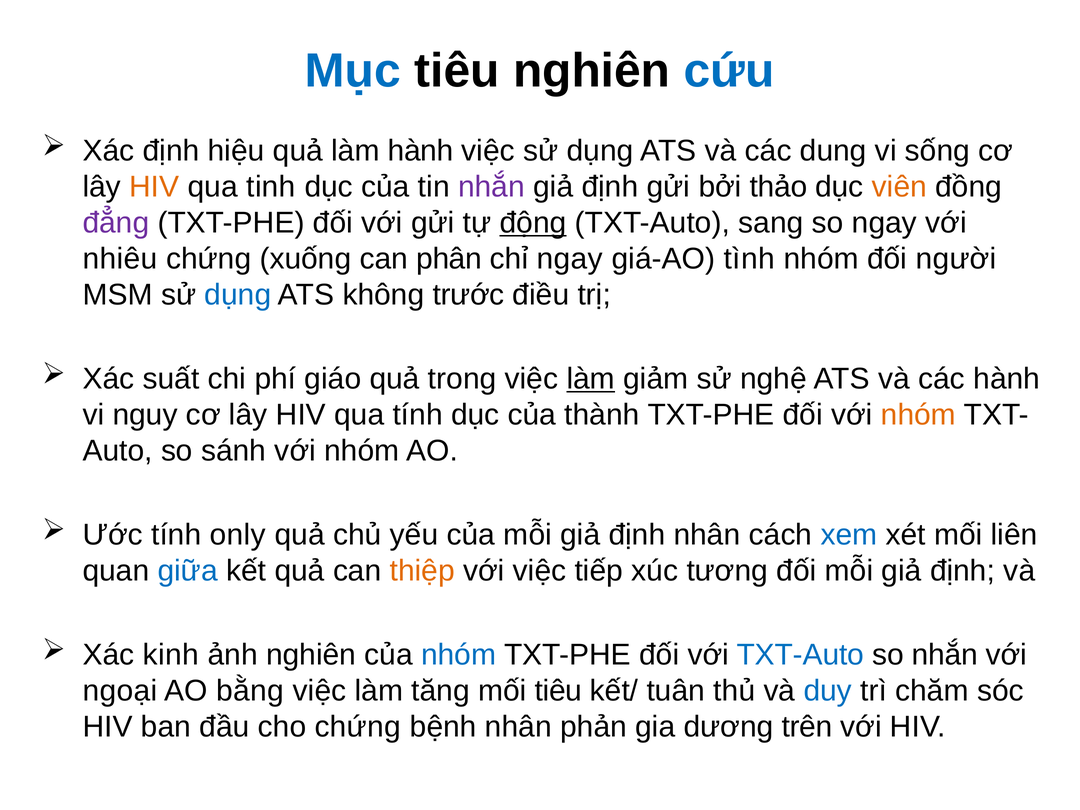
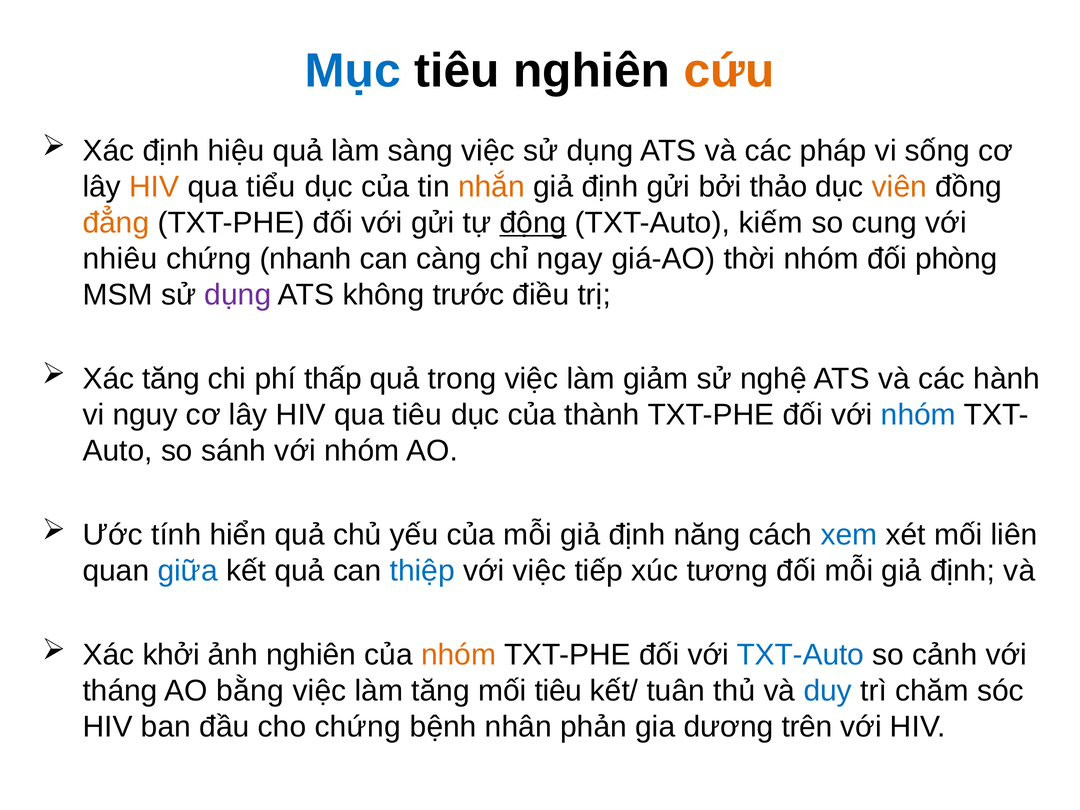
cứu colour: blue -> orange (729, 71)
làm hành: hành -> sàng (420, 151)
dung: dung -> pháp (833, 151)
tinh: tinh -> tiểu (271, 187)
nhắn colour: purple -> orange (491, 187)
đẳng colour: purple -> orange (116, 223)
sang: sang -> kiếm (771, 223)
so ngay: ngay -> cung (884, 223)
xuống: xuống -> nhanh (306, 259)
phân: phân -> càng (449, 259)
tình: tình -> thời (749, 259)
người: người -> phòng (956, 259)
dụng colour: blue -> purple (238, 295)
Xác suất: suất -> tăng (171, 379)
giáo: giáo -> thấp (333, 379)
làm underline: present -> none (591, 379)
qua tính: tính -> tiêu (418, 415)
nhóm colour: orange -> blue (918, 415)
only: only -> hiển (238, 535)
định nhân: nhân -> năng (707, 535)
thiệp colour: orange -> blue (422, 571)
kinh: kinh -> khởi (171, 655)
nhóm colour: blue -> orange (459, 655)
so nhắn: nhắn -> cảnh (945, 655)
ngoại: ngoại -> tháng (120, 691)
